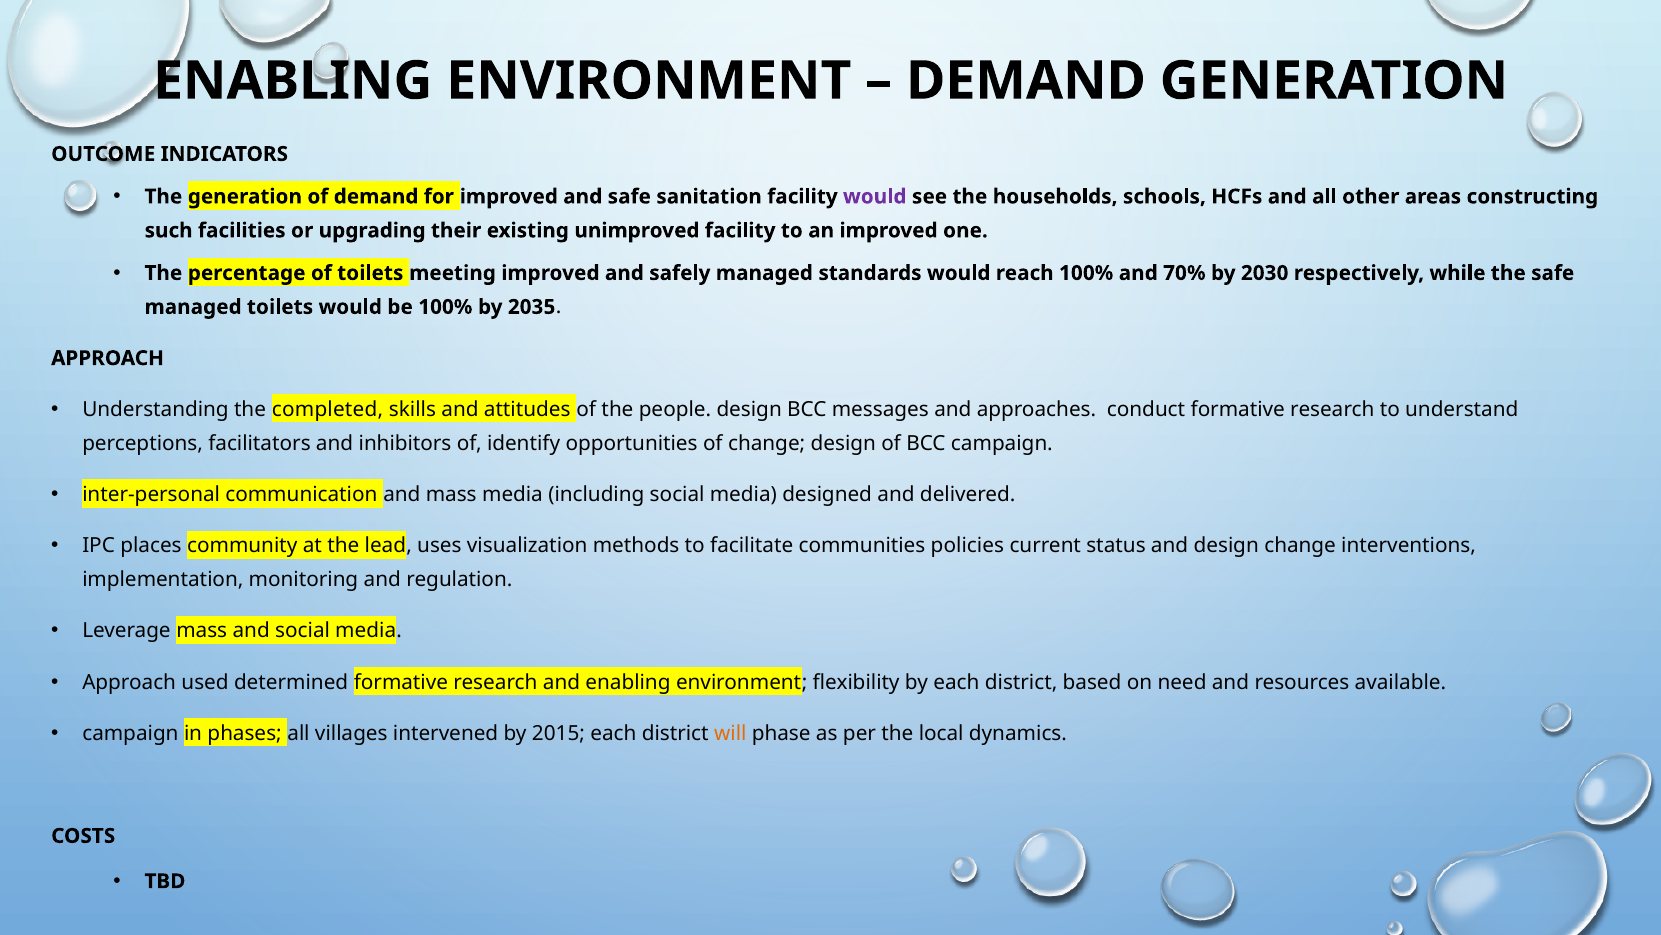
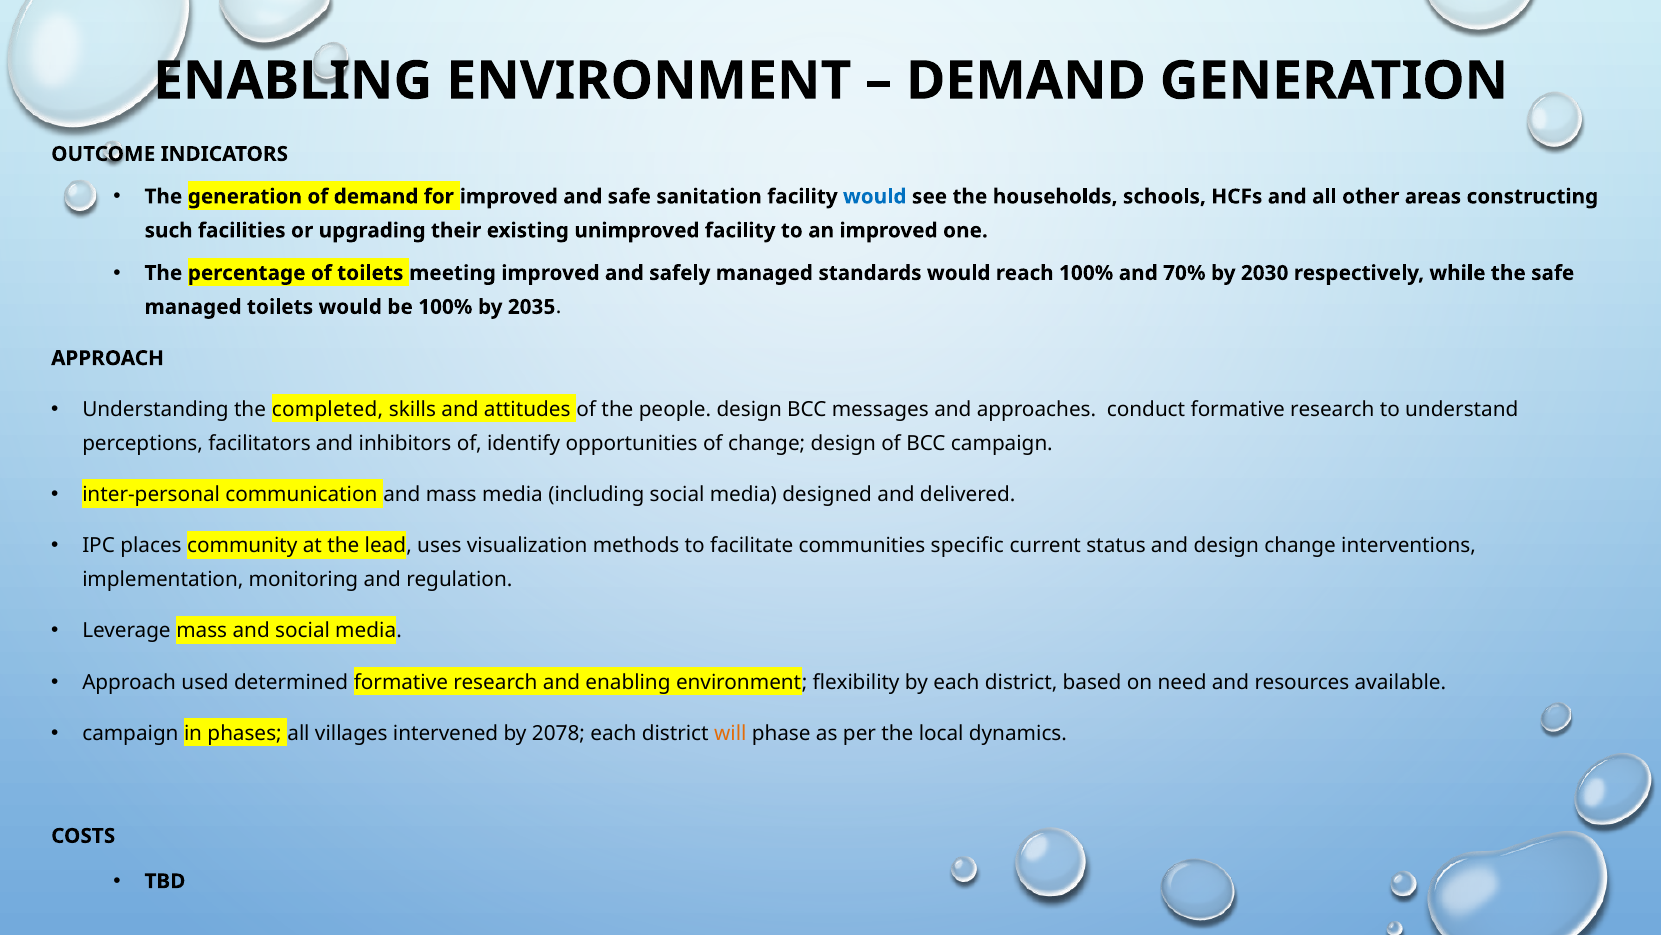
would colour: purple -> blue (875, 196)
policies: policies -> specific (967, 545)
2015: 2015 -> 2078 (558, 733)
